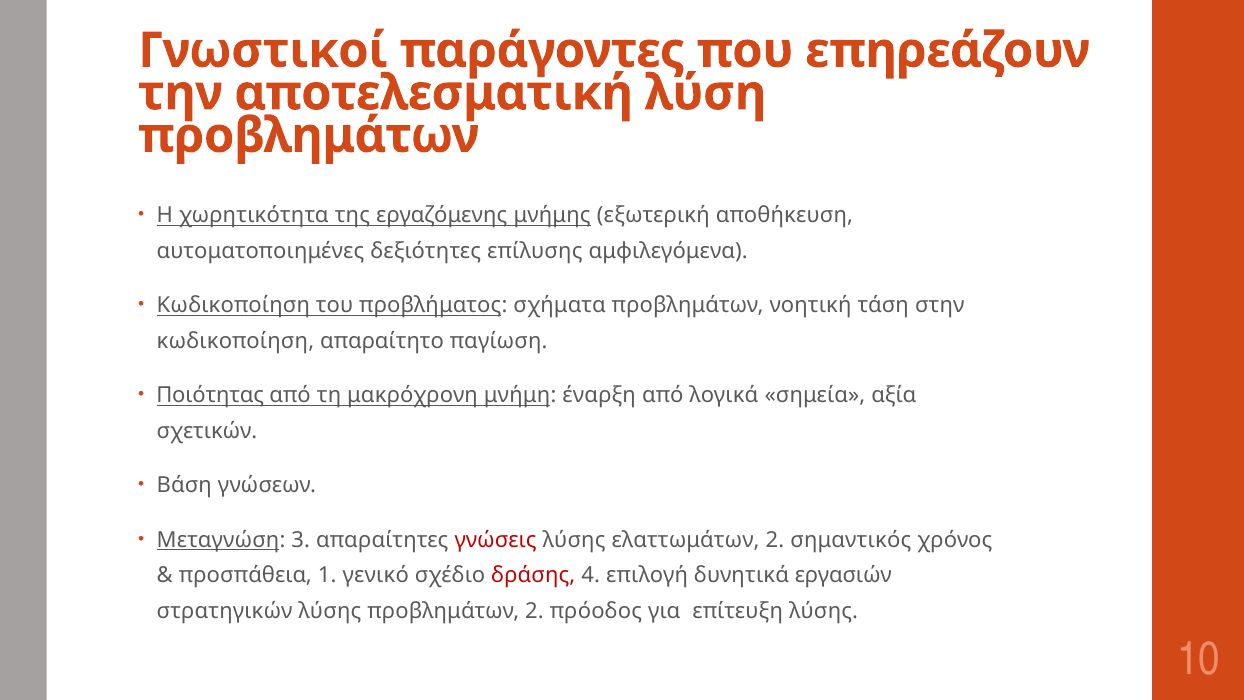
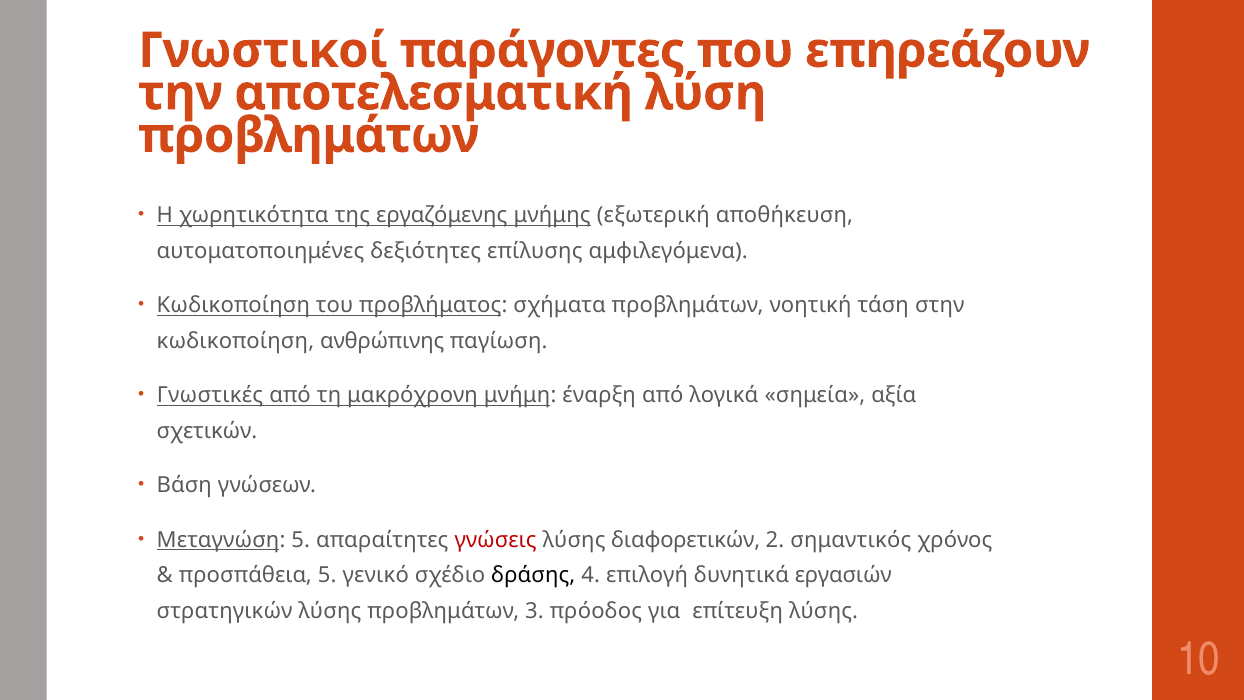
απαραίτητο: απαραίτητο -> ανθρώπινης (382, 341)
Ποιότητας: Ποιότητας -> Γνωστικές (210, 395)
Μεταγνώση 3: 3 -> 5 (301, 540)
ελαττωμάτων: ελαττωμάτων -> διαφορετικών (686, 540)
προσπάθεια 1: 1 -> 5 (327, 575)
δράσης colour: red -> black (533, 575)
προβλημάτων 2: 2 -> 3 (534, 611)
